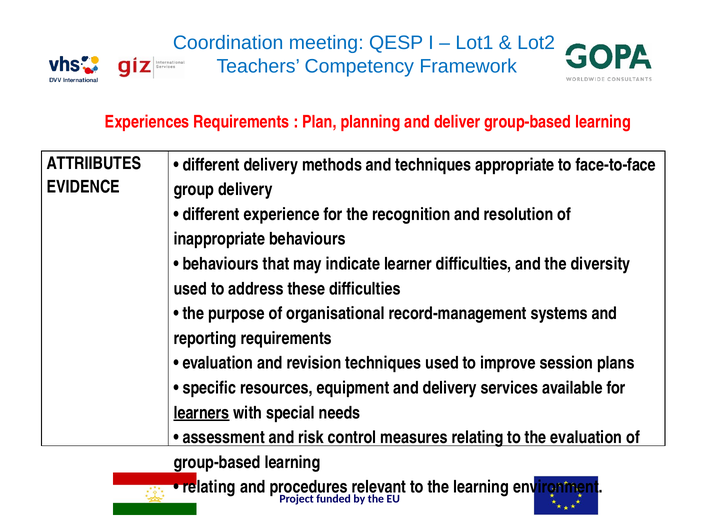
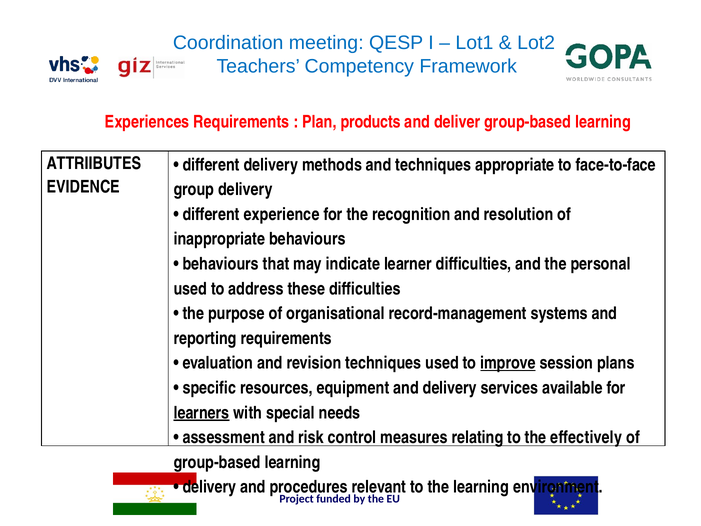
planning: planning -> products (371, 122)
diversity: diversity -> personal (601, 264)
improve underline: none -> present (508, 363)
the evaluation: evaluation -> effectively (586, 437)
relating: relating -> delivery (209, 487)
